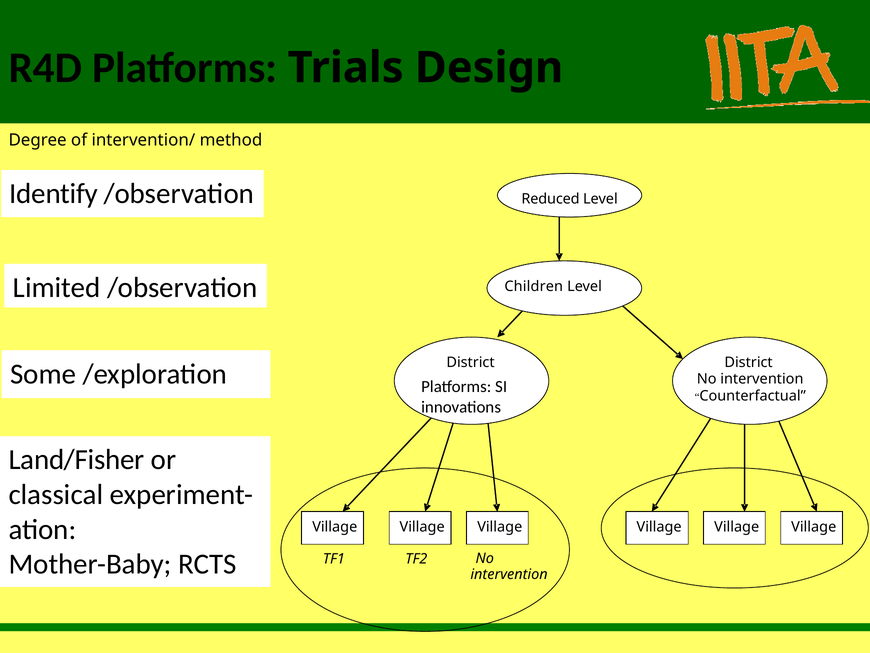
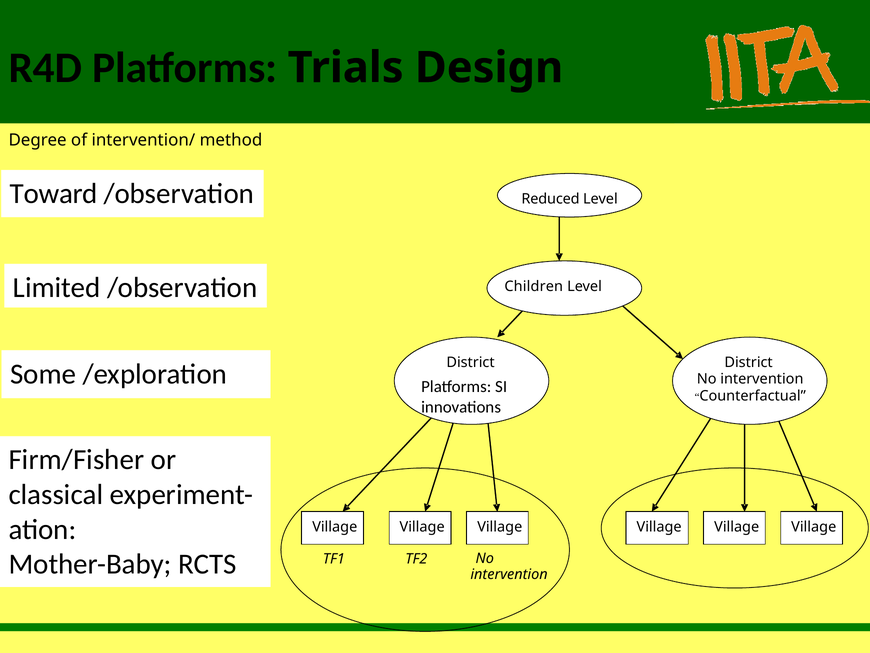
Identify: Identify -> Toward (54, 194)
Land/Fisher: Land/Fisher -> Firm/Fisher (76, 460)
